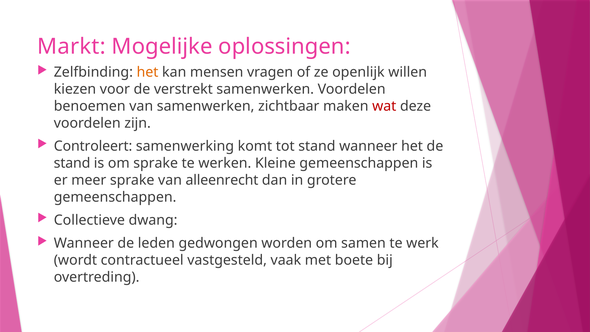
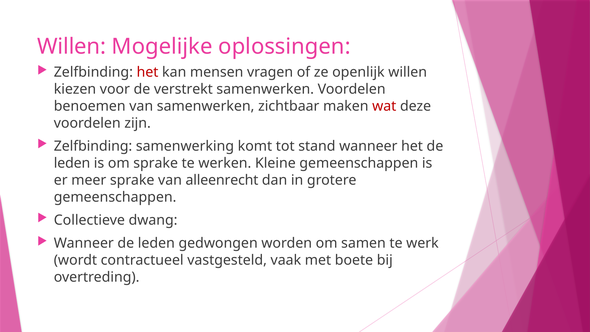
Markt: Markt -> Willen (72, 47)
het colour: orange -> red (148, 72)
Controleert: Controleert -> Zelfbinding (93, 146)
stand: stand -> leden (72, 163)
